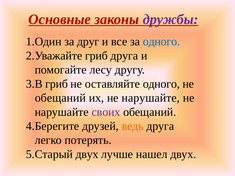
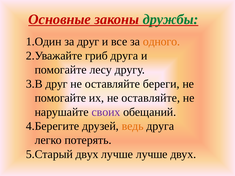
дружбы colour: purple -> green (171, 19)
одного colour: blue -> orange (161, 42)
гриб: гриб -> друг (57, 84)
оставляйте одного: одного -> береги (161, 84)
обещаний: обещаний -> помогайте (60, 98)
их не нарушайте: нарушайте -> оставляйте (151, 98)
лучше нашел: нашел -> лучше (152, 154)
